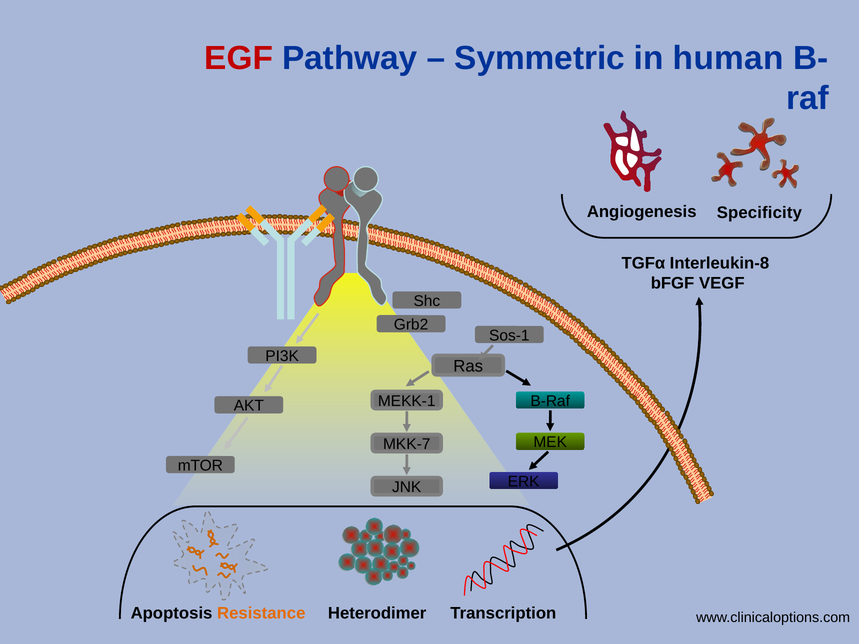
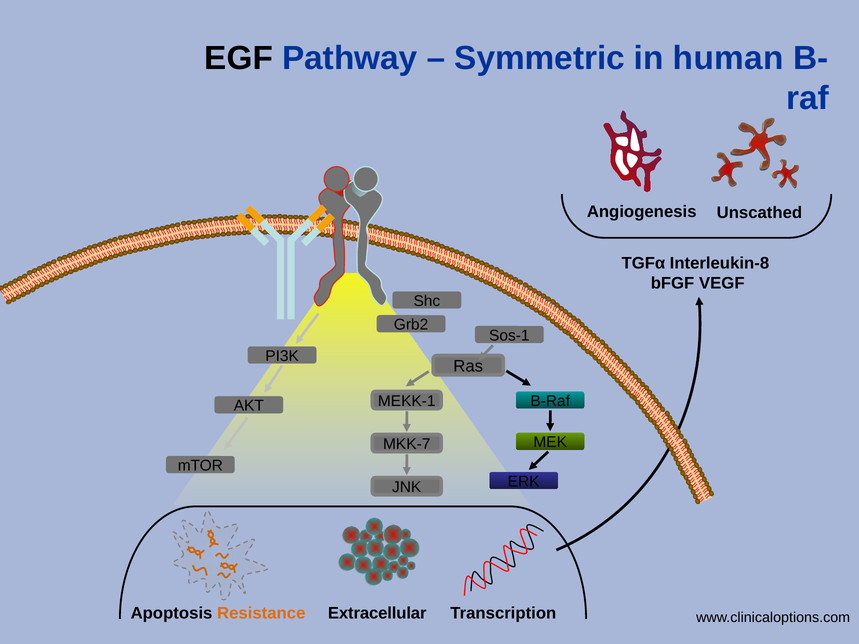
EGF colour: red -> black (239, 58)
Specificity: Specificity -> Unscathed (759, 213)
Heterodimer: Heterodimer -> Extracellular (377, 613)
